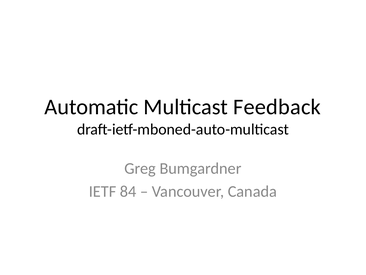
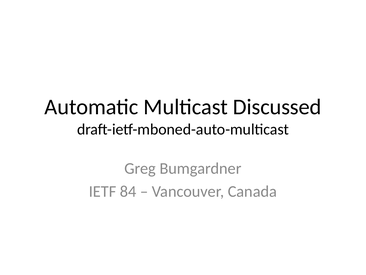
Feedback: Feedback -> Discussed (277, 107)
